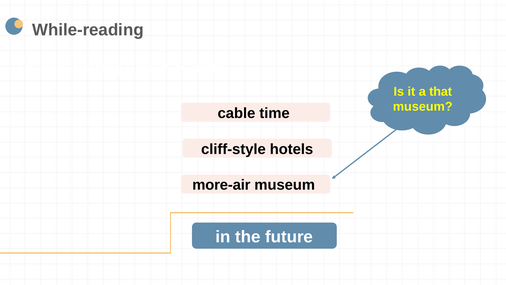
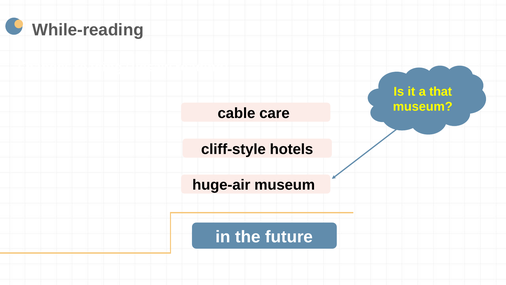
time: time -> care (275, 113)
more-air: more-air -> huge-air (221, 185)
